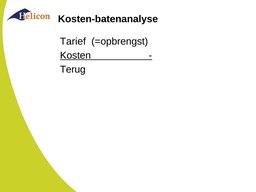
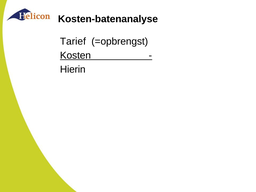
Terug: Terug -> Hierin (73, 69)
